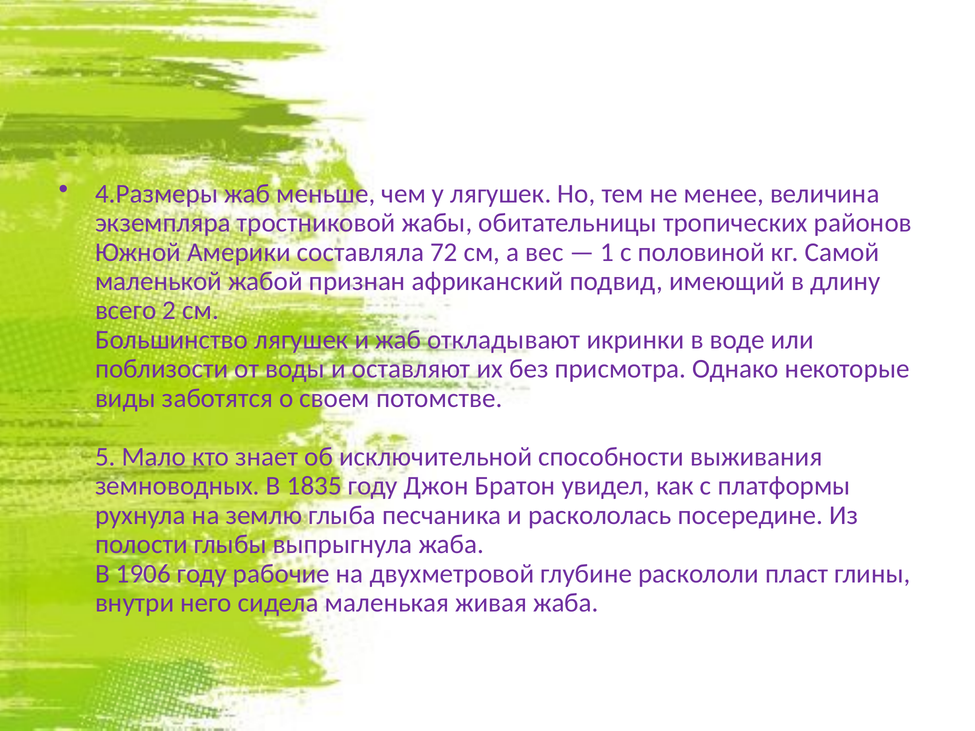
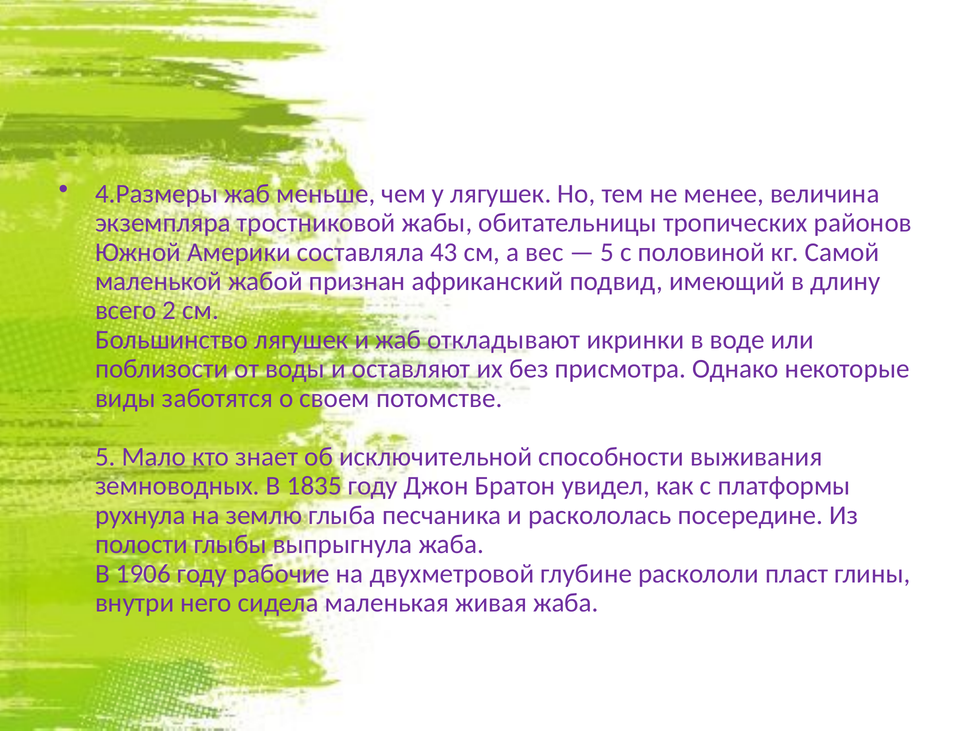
72: 72 -> 43 (444, 252)
1: 1 -> 5 (607, 252)
